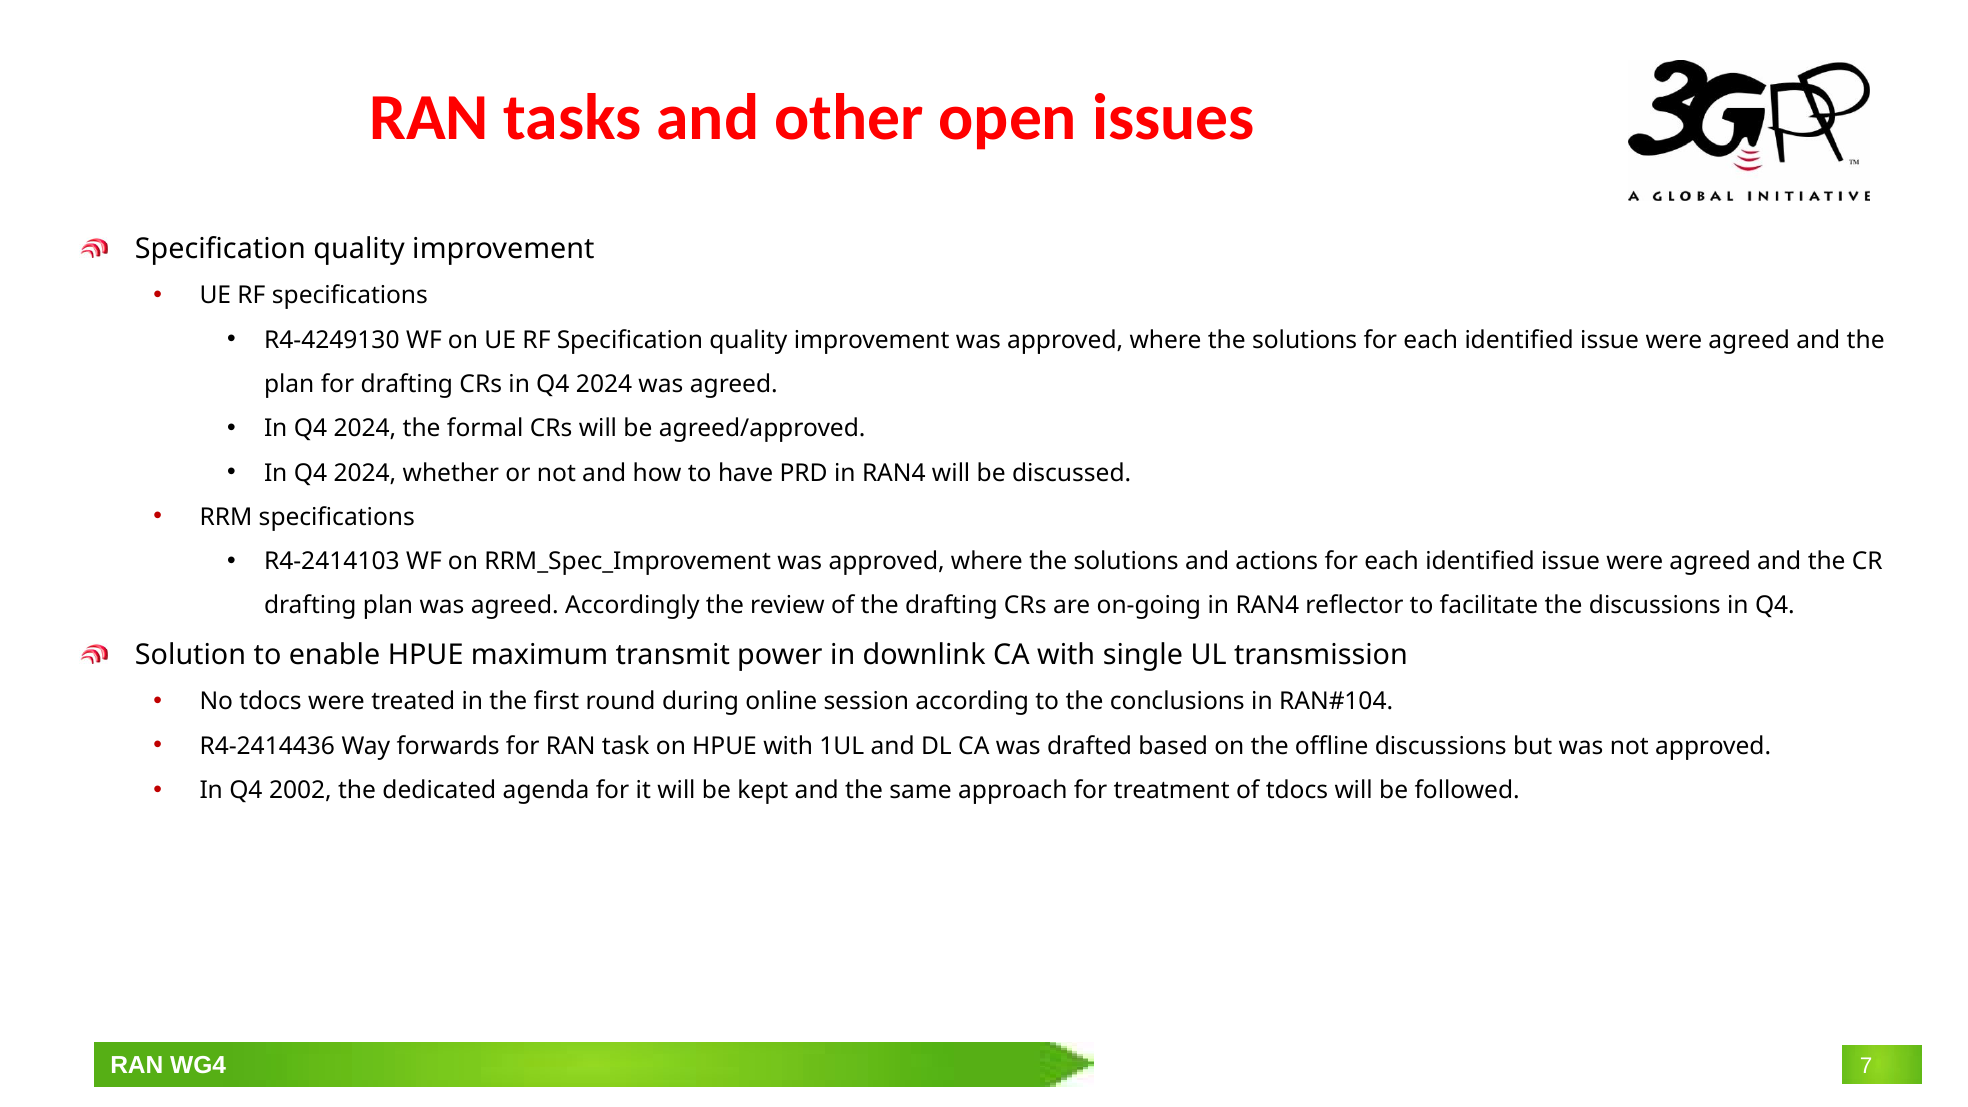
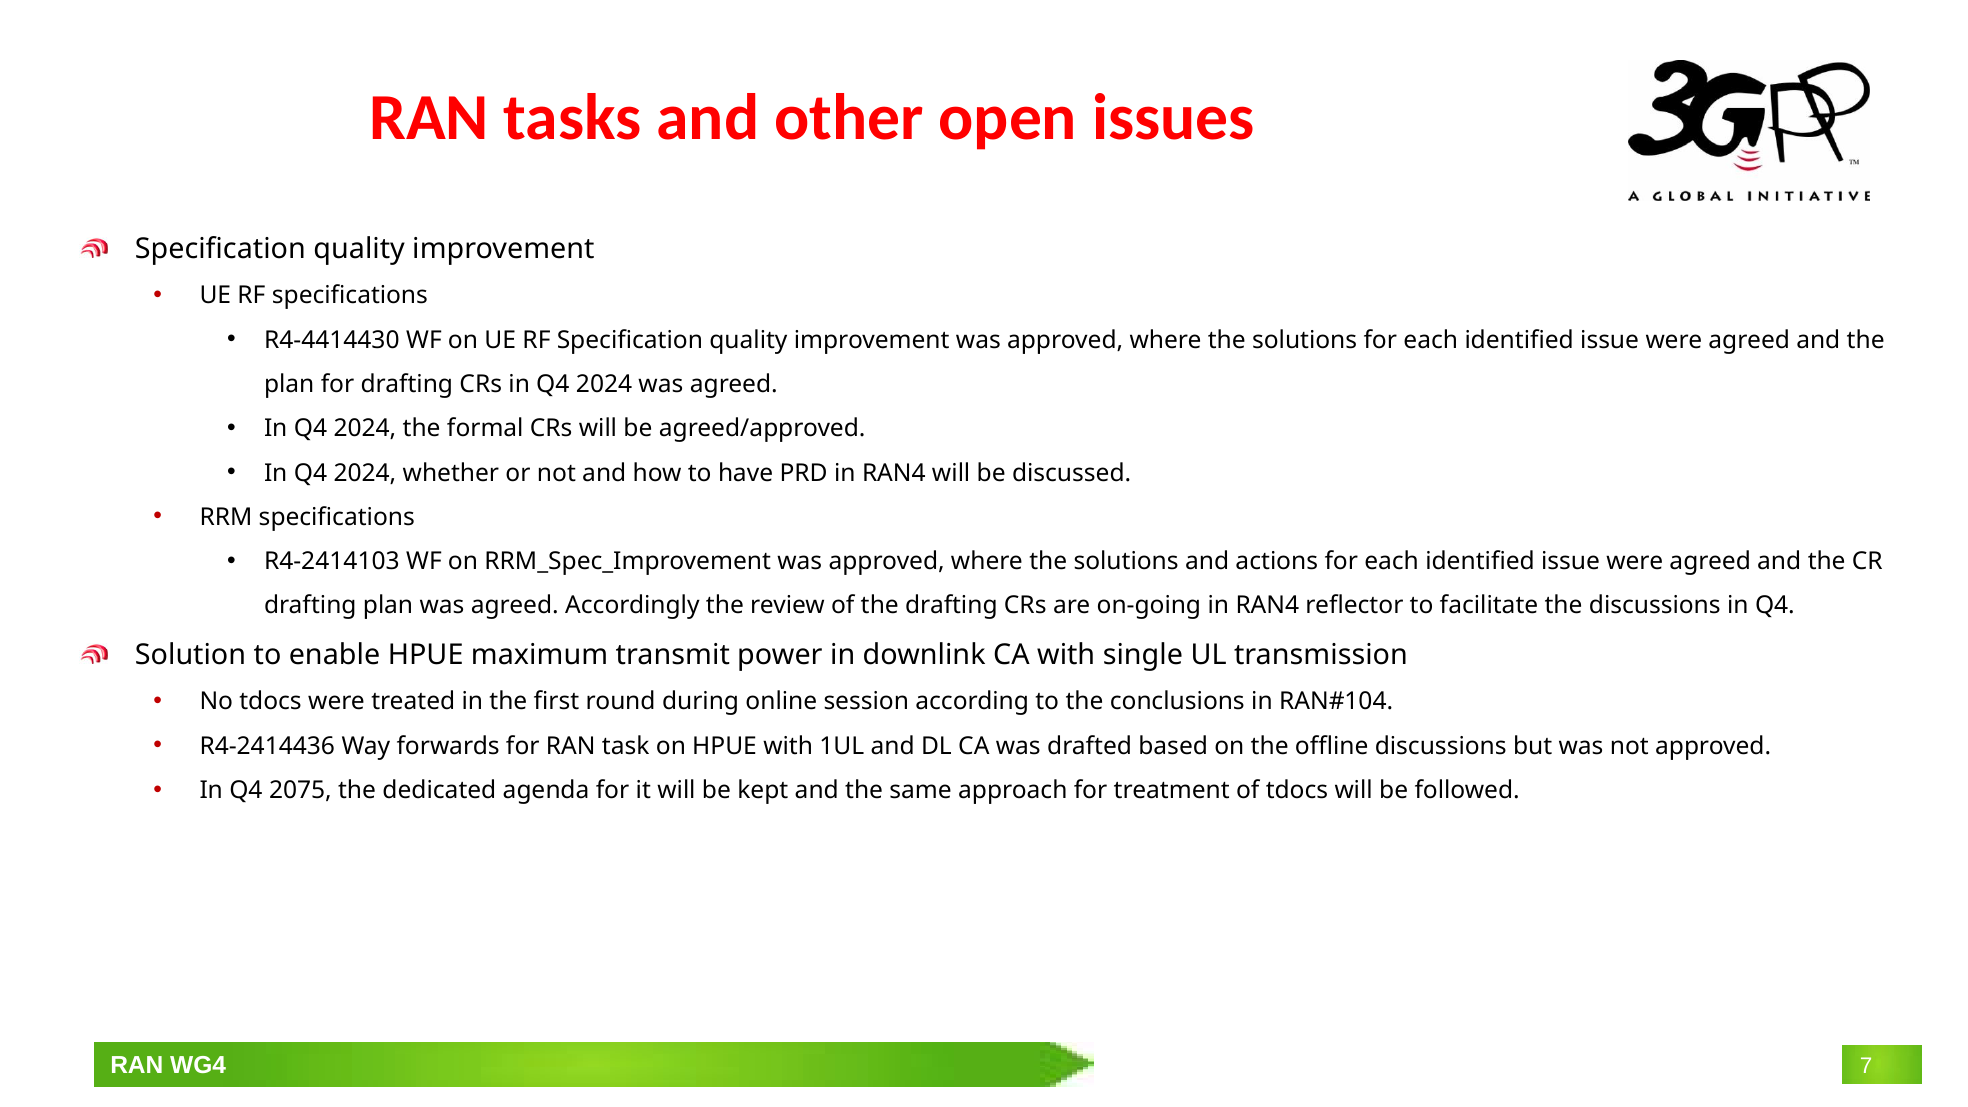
R4-4249130: R4-4249130 -> R4-4414430 (332, 340)
2002: 2002 -> 2075 (300, 790)
